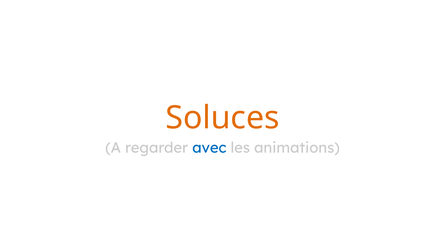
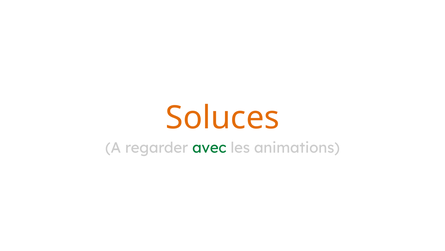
avec colour: blue -> green (209, 148)
